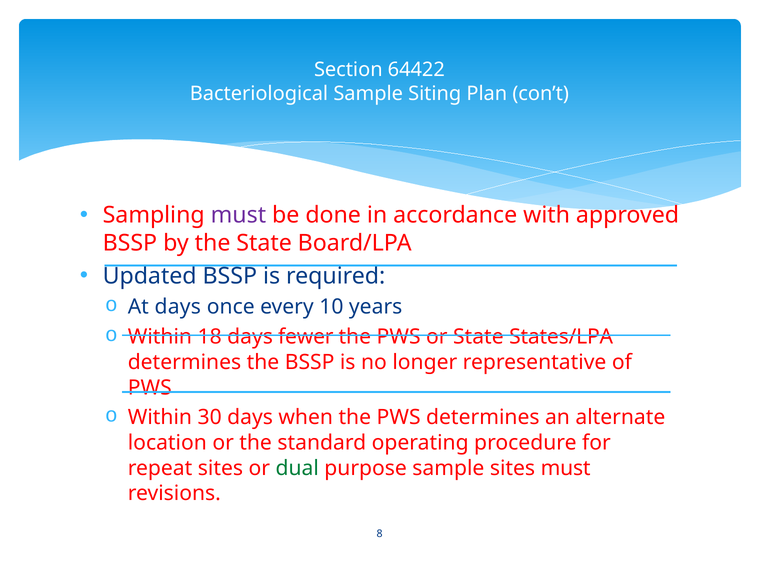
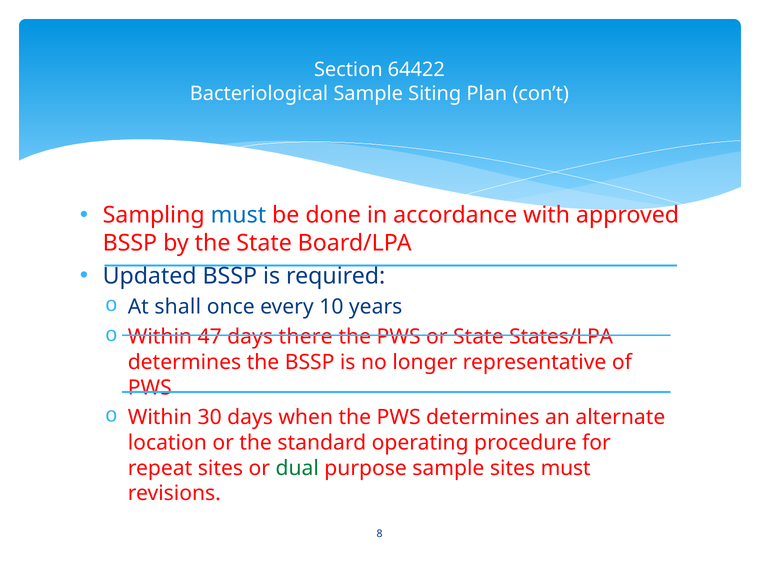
must colour: purple -> blue (238, 215)
At days: days -> shall (178, 307)
18: 18 -> 47 (210, 337)
fewer: fewer -> there (306, 337)
